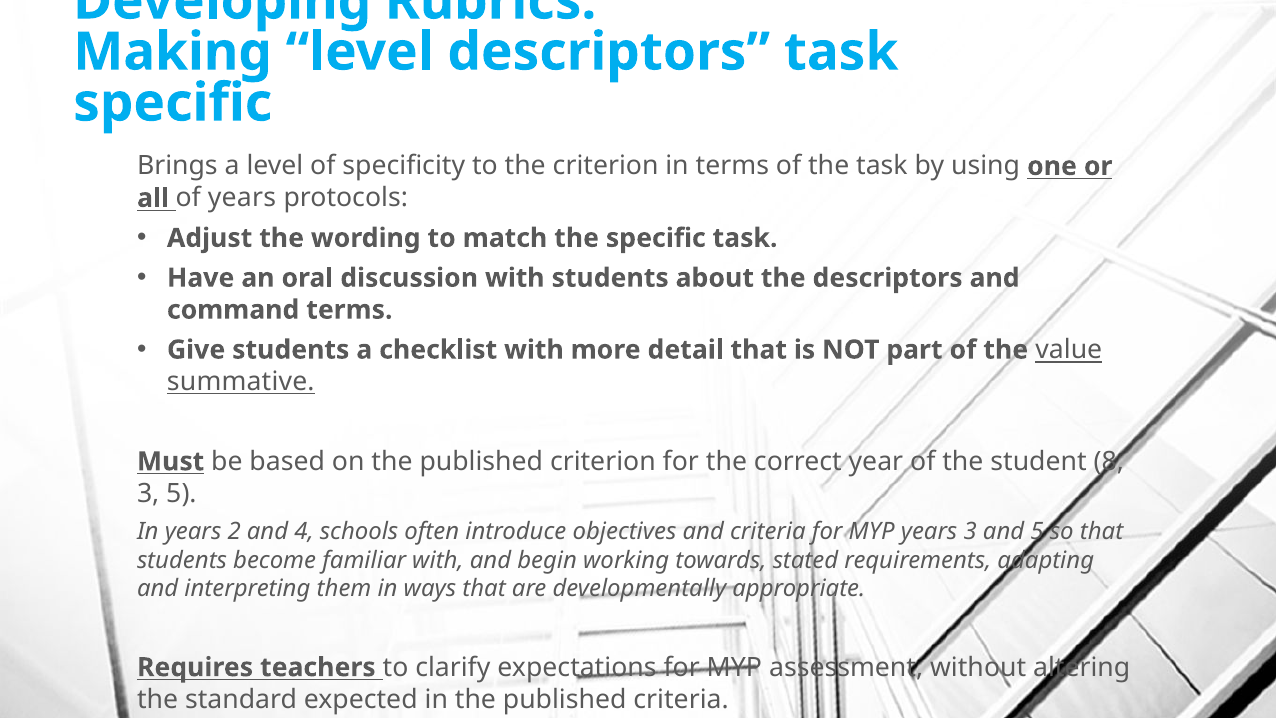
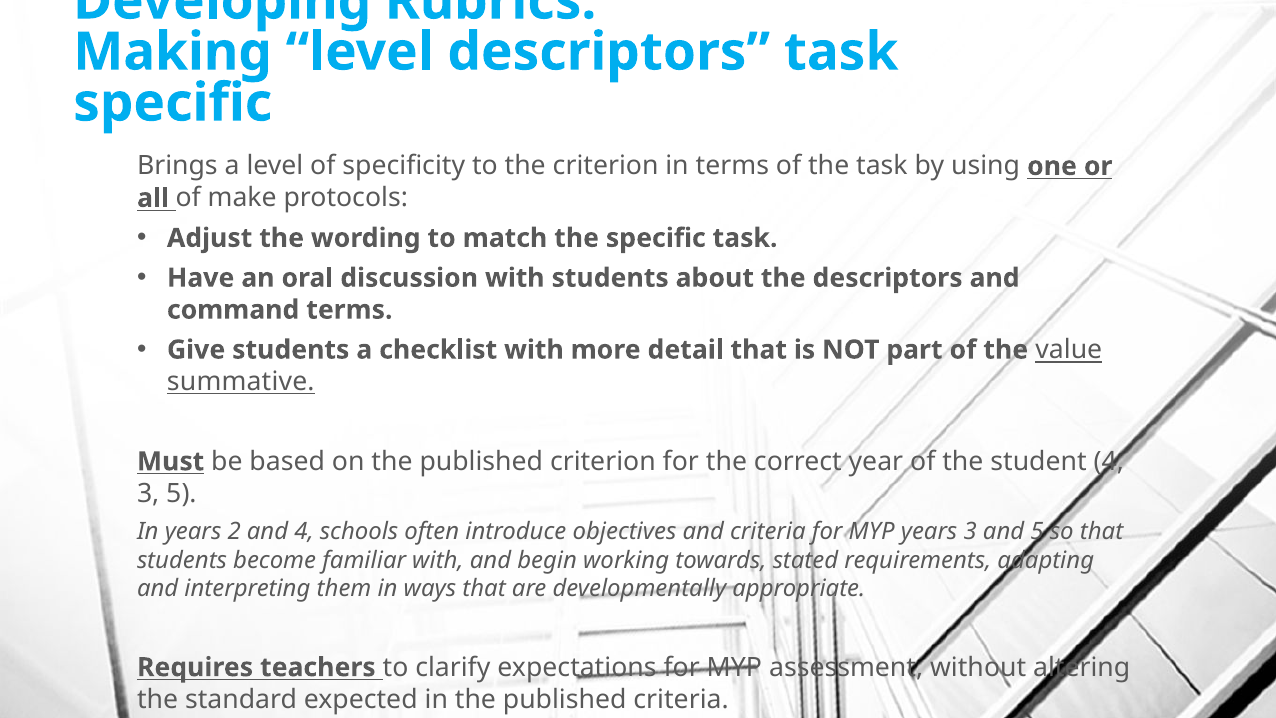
of years: years -> make (242, 198)
student 8: 8 -> 4 (1109, 462)
